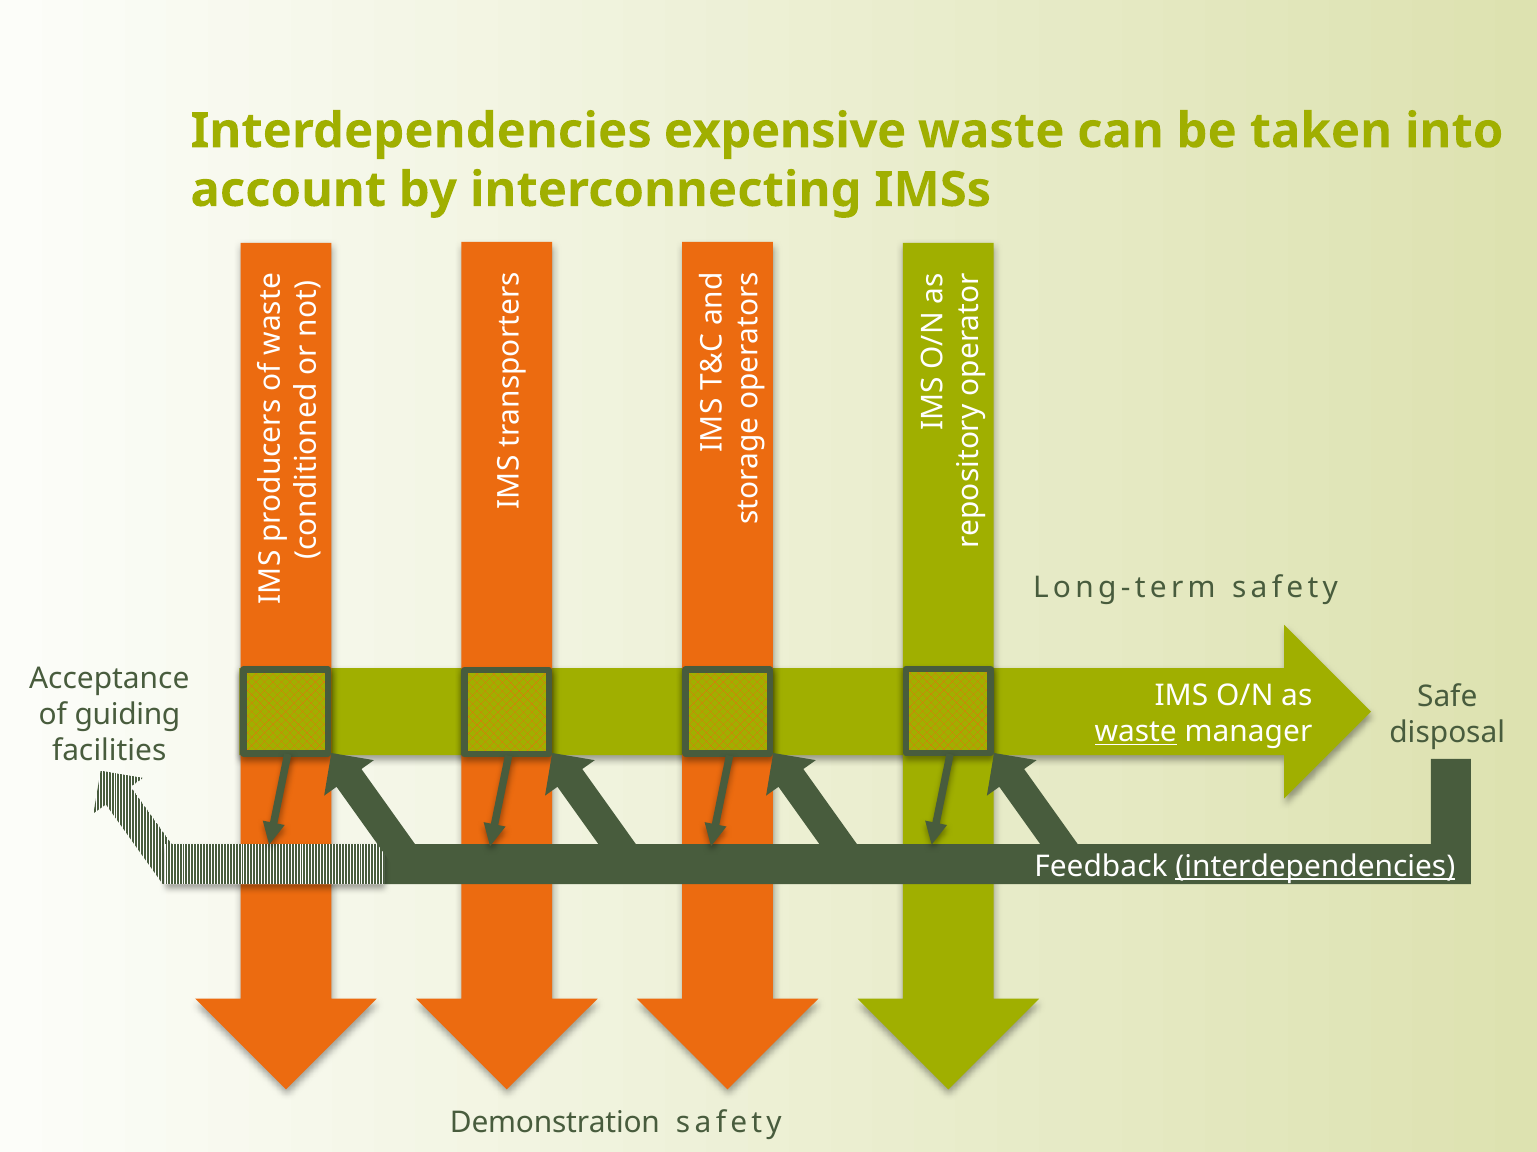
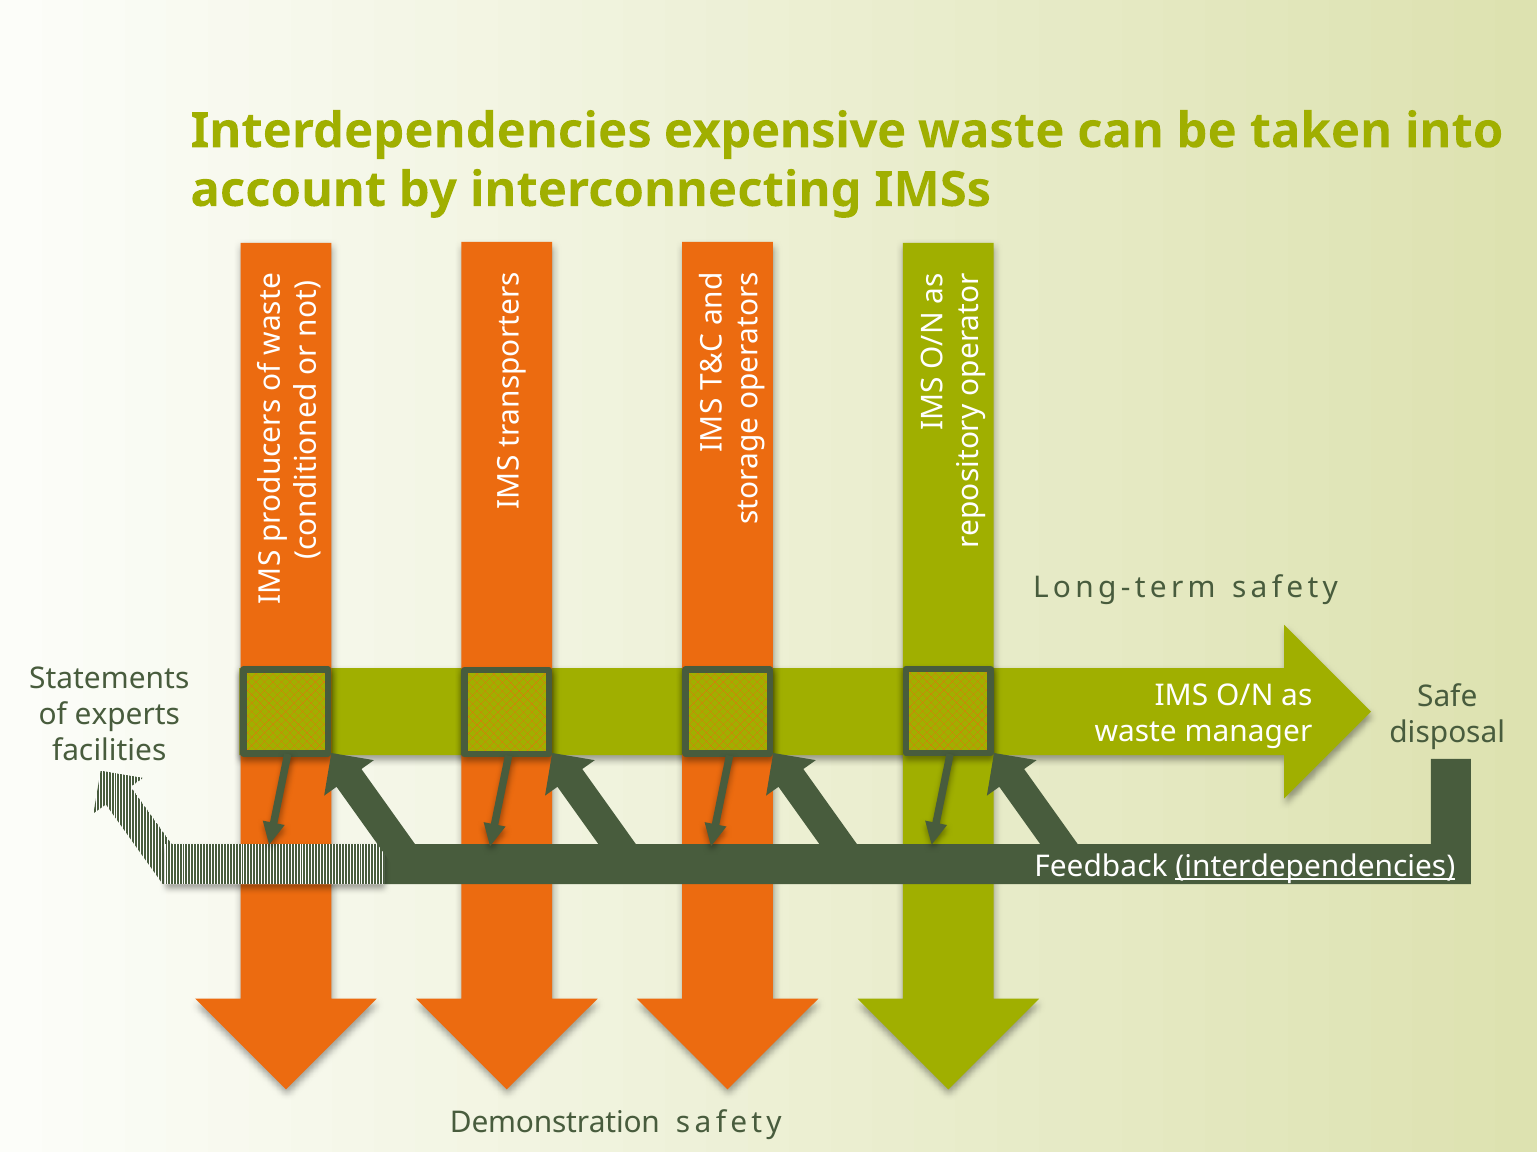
Acceptance: Acceptance -> Statements (109, 679)
guiding: guiding -> experts (127, 715)
waste underline: present -> none (1136, 732)
